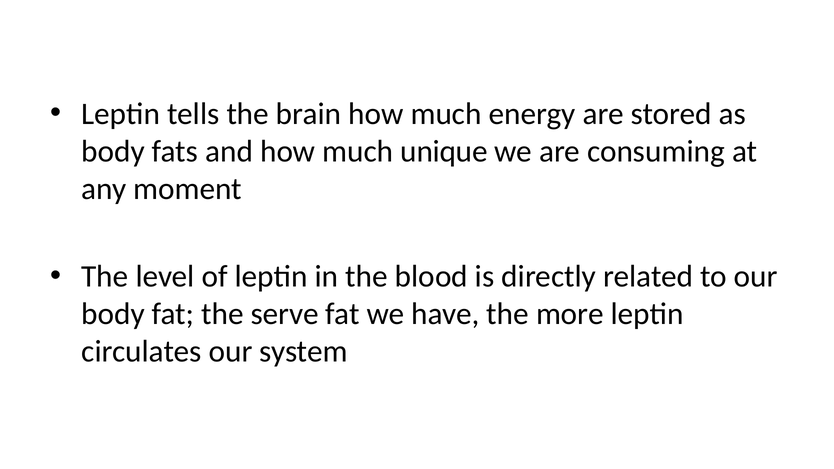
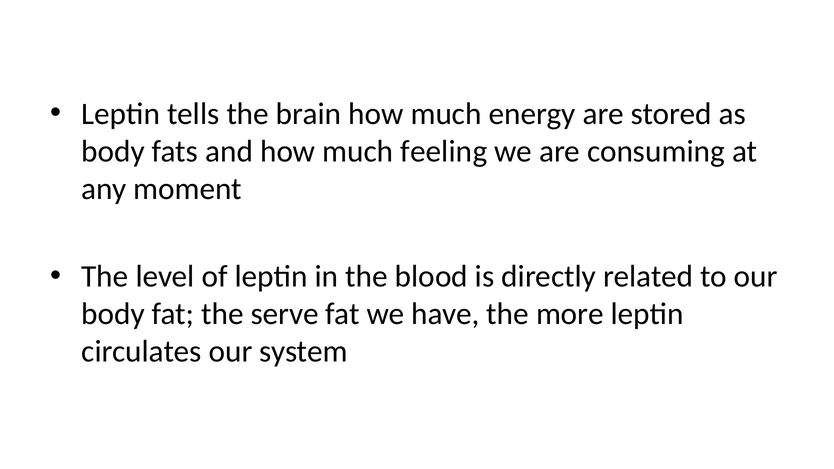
unique: unique -> feeling (444, 151)
